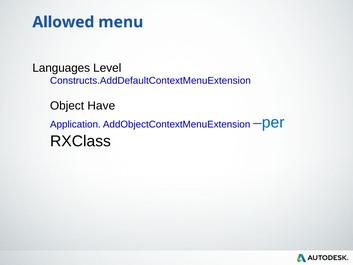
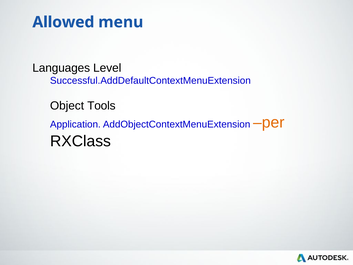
Constructs.AddDefaultContextMenuExtension: Constructs.AddDefaultContextMenuExtension -> Successful.AddDefaultContextMenuExtension (150, 81)
Have: Have -> Tools (101, 106)
per colour: blue -> orange (269, 122)
